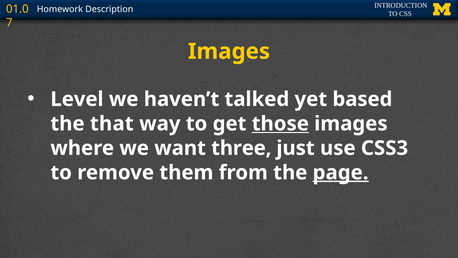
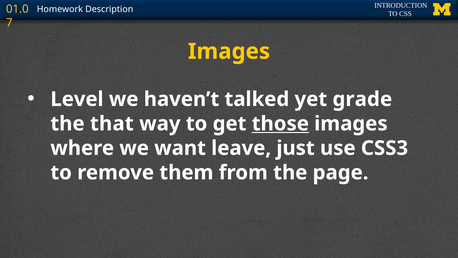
based: based -> grade (362, 99)
three: three -> leave (241, 148)
page underline: present -> none (341, 172)
